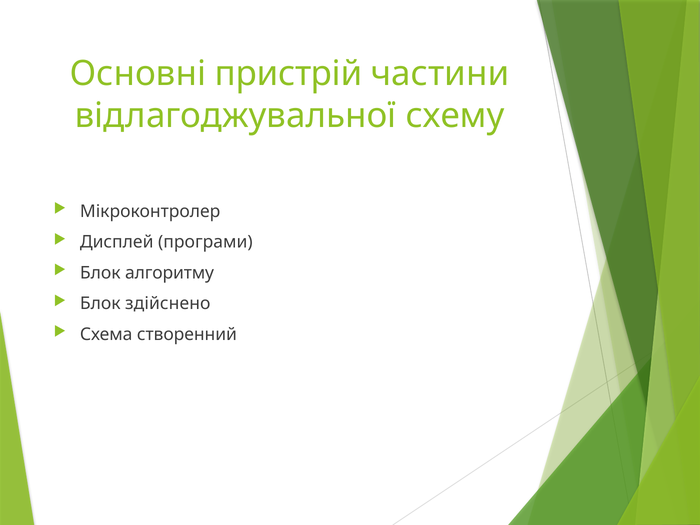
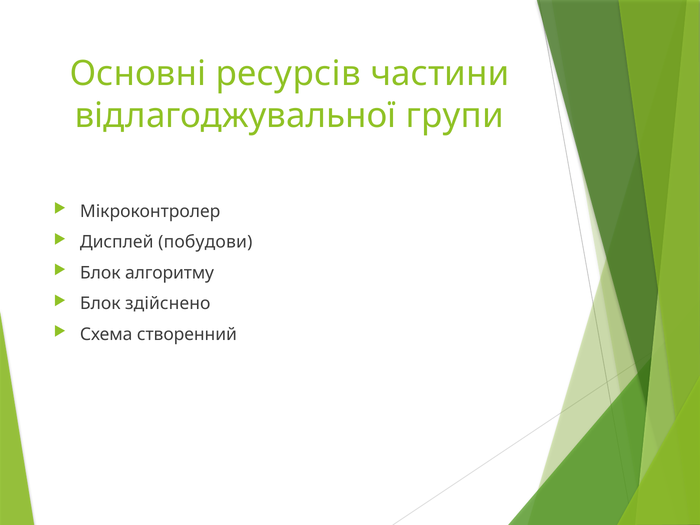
пристрій: пристрій -> ресурсів (288, 74)
схему: схему -> групи (455, 116)
програми: програми -> побудови (205, 242)
